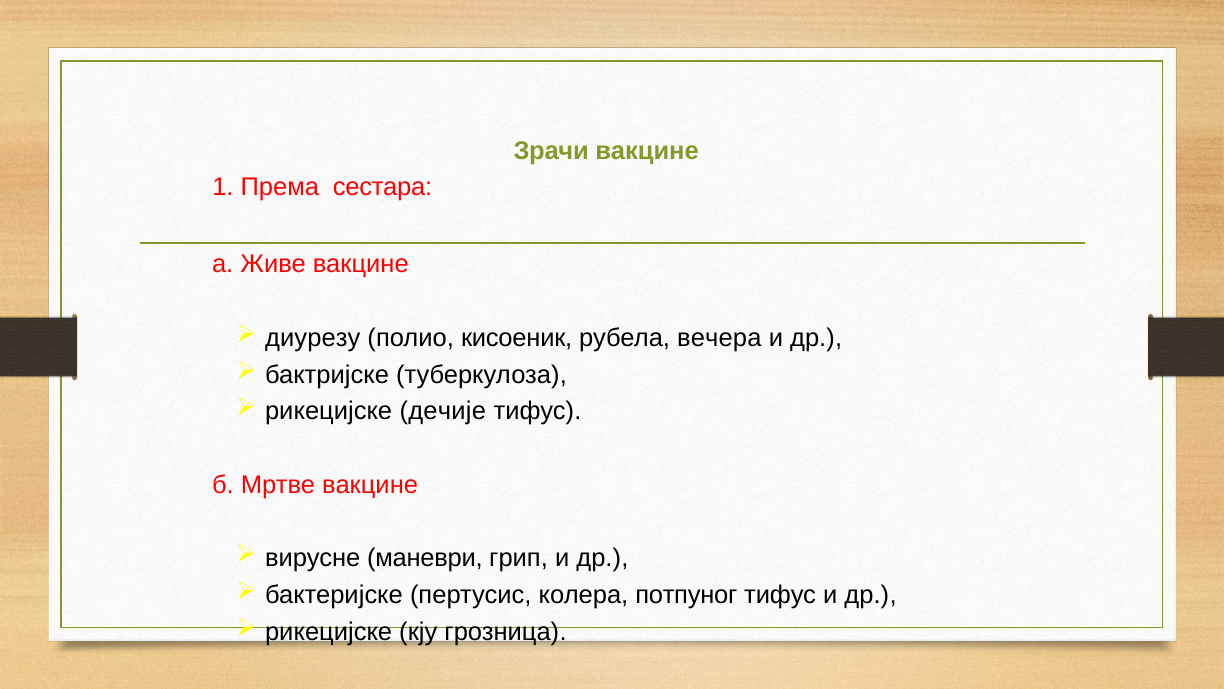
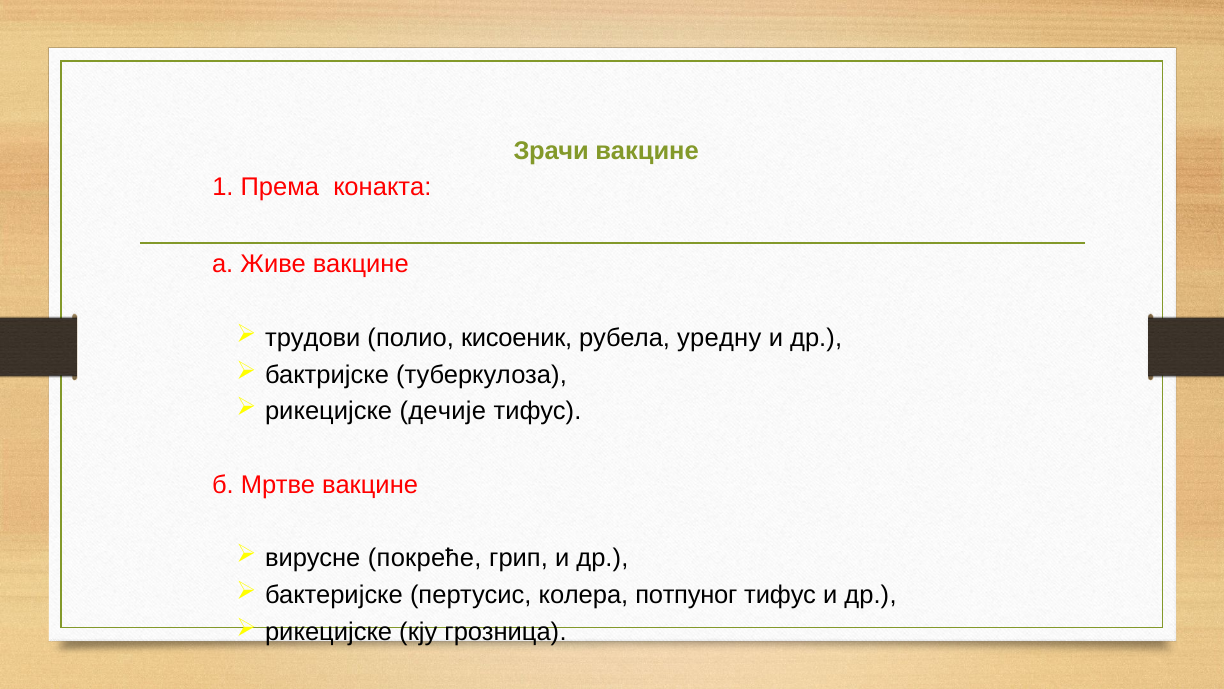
сестара: сестара -> конакта (382, 187)
диурезу: диурезу -> трудови (313, 338)
вечера: вечера -> уредну (719, 338)
маневри: маневри -> покреће (425, 558)
